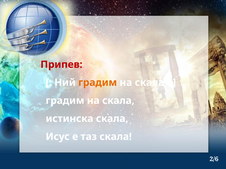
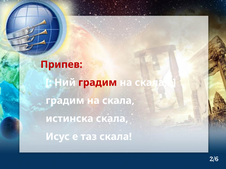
градим colour: orange -> red (98, 83)
